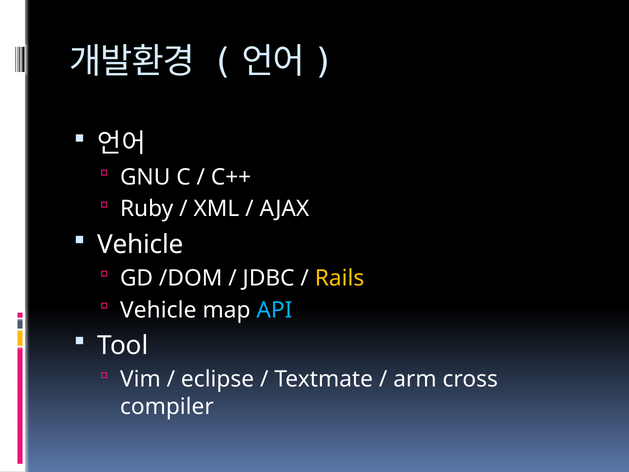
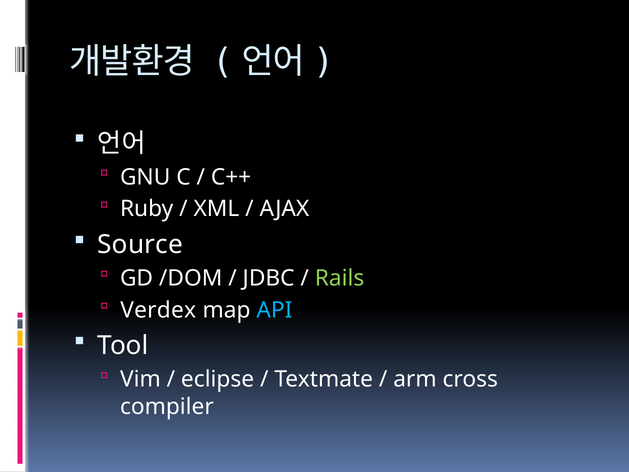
Vehicle: Vehicle -> Source (140, 244)
Rails colour: yellow -> light green (340, 278)
Vehicle: Vehicle -> Verdex (158, 310)
